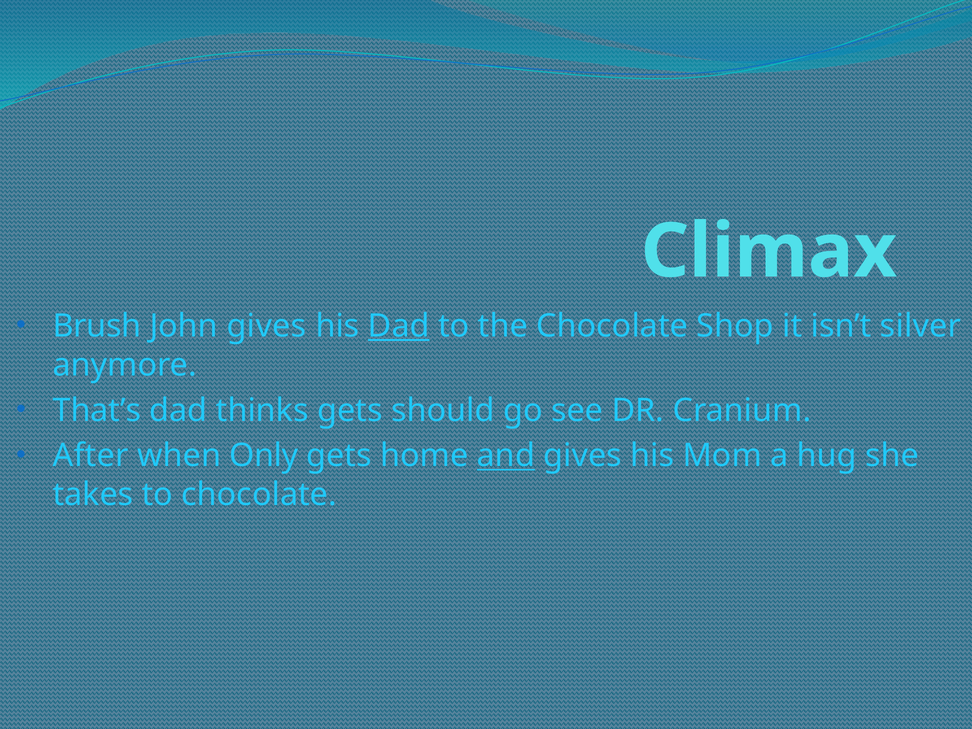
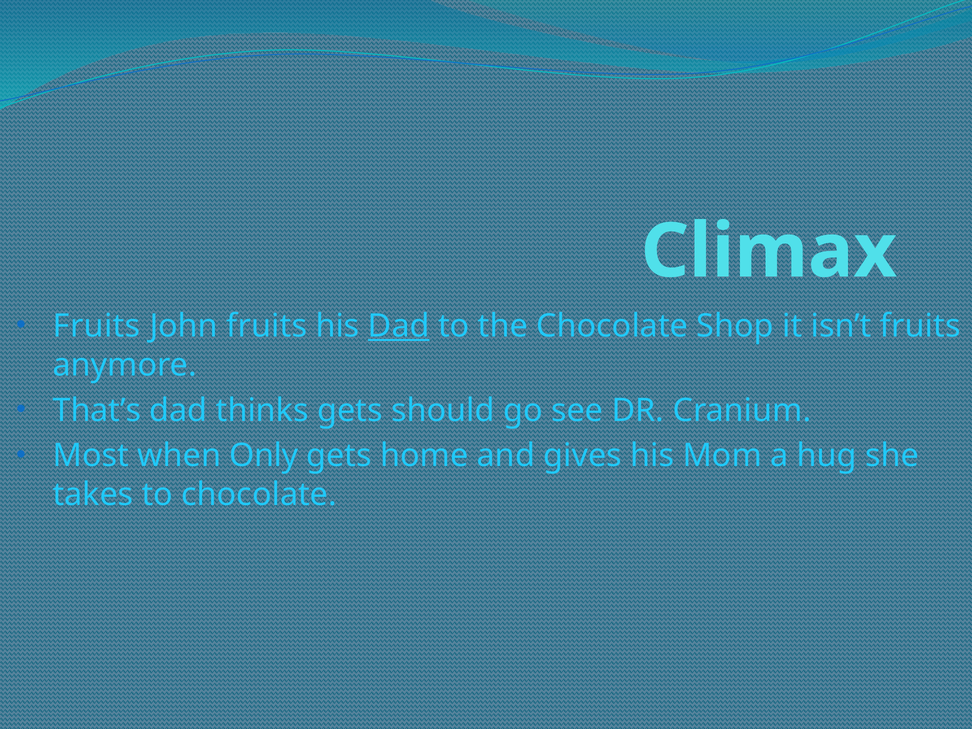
Brush: Brush -> Fruits (97, 326)
John gives: gives -> fruits (267, 326)
isn’t silver: silver -> fruits (920, 326)
After: After -> Most (91, 456)
and underline: present -> none (506, 456)
